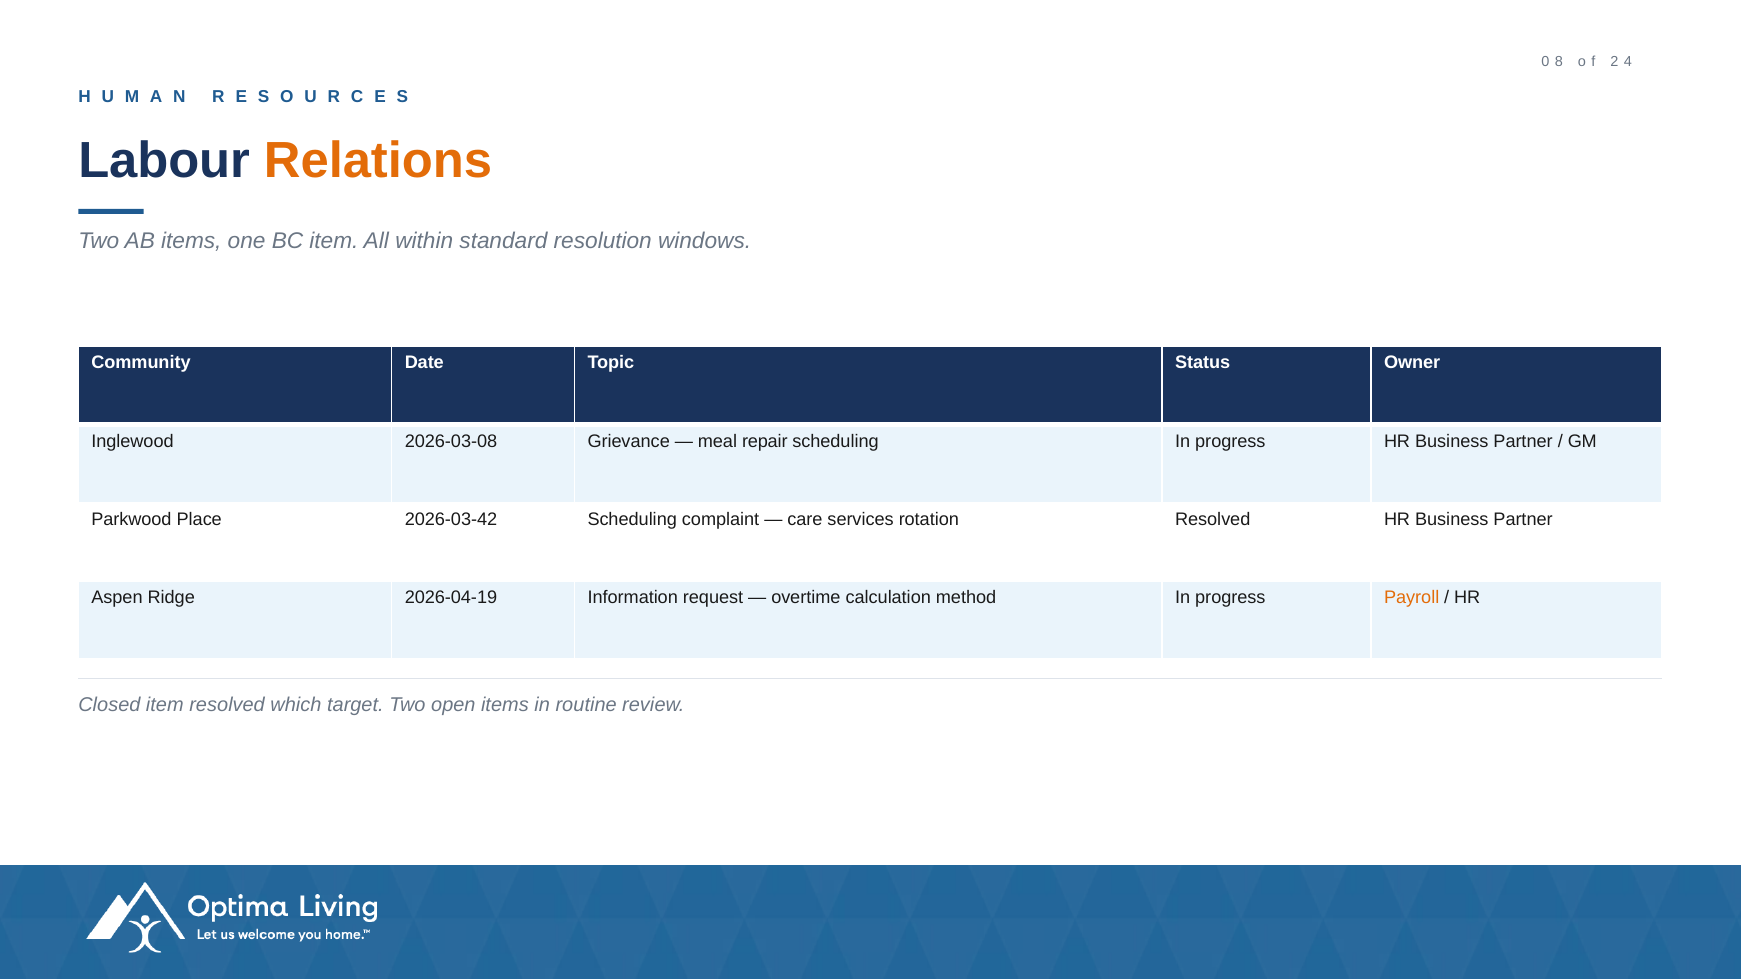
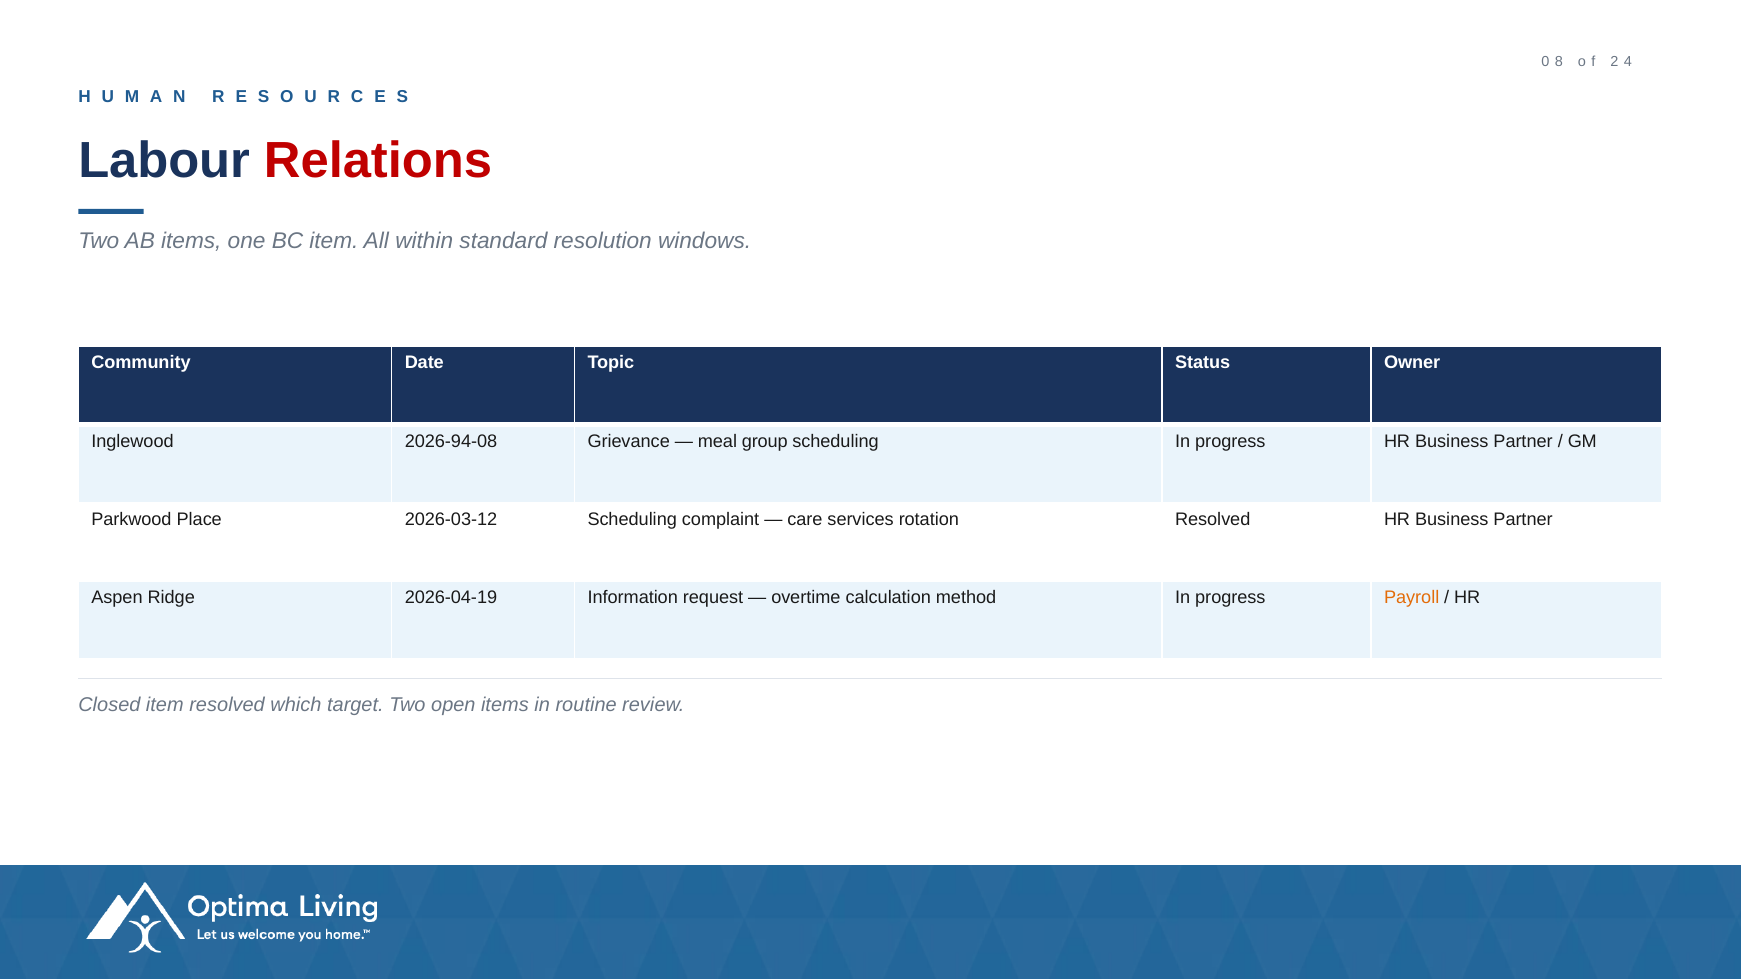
Relations colour: orange -> red (378, 161)
2026-03-08: 2026-03-08 -> 2026-94-08 (451, 441)
repair: repair -> group (765, 441)
2026-03-42: 2026-03-42 -> 2026-03-12 (451, 520)
